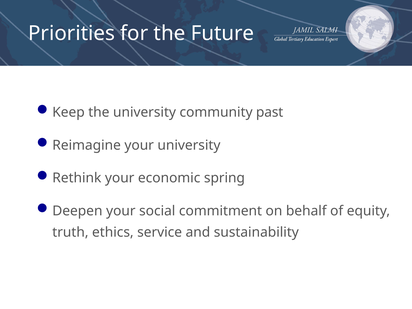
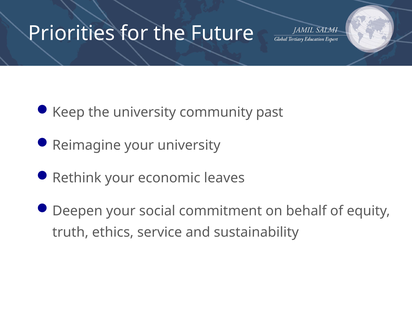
spring: spring -> leaves (224, 178)
